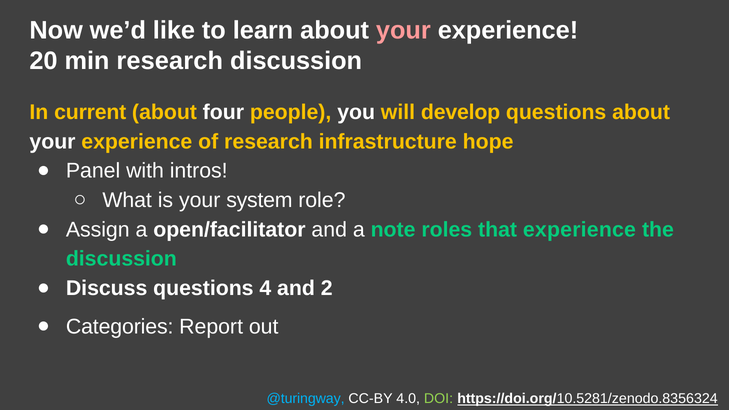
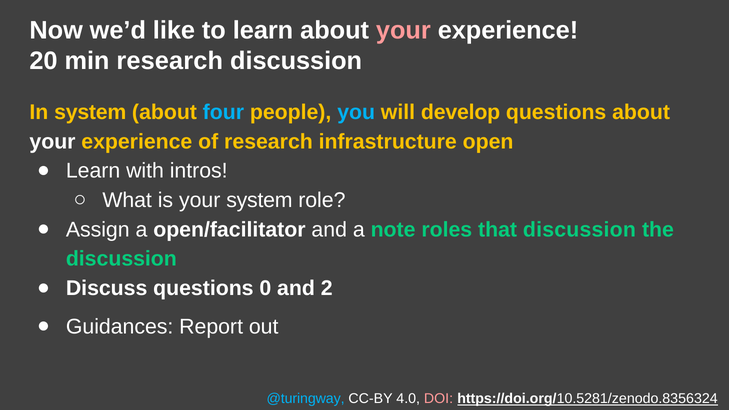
In current: current -> system (90, 112)
four colour: white -> light blue (223, 112)
you colour: white -> light blue (356, 112)
hope: hope -> open (488, 142)
Panel: Panel -> Learn (93, 171)
that experience: experience -> discussion (579, 230)
4: 4 -> 0 (265, 288)
Categories: Categories -> Guidances (120, 327)
DOI colour: light green -> pink (438, 399)
